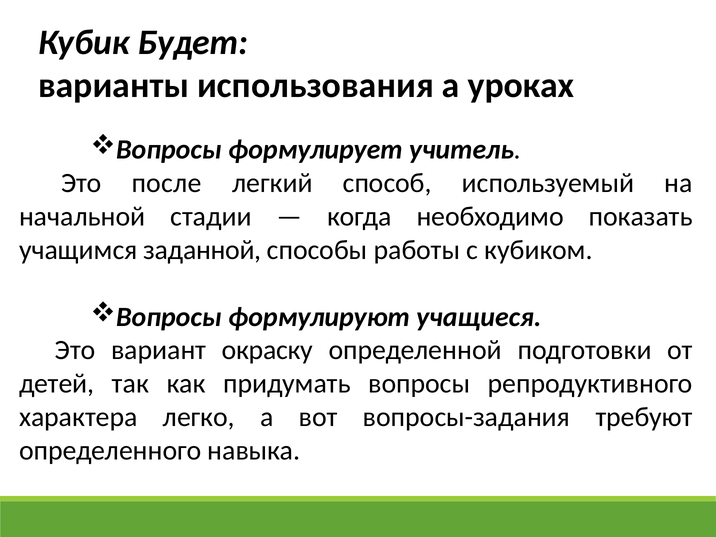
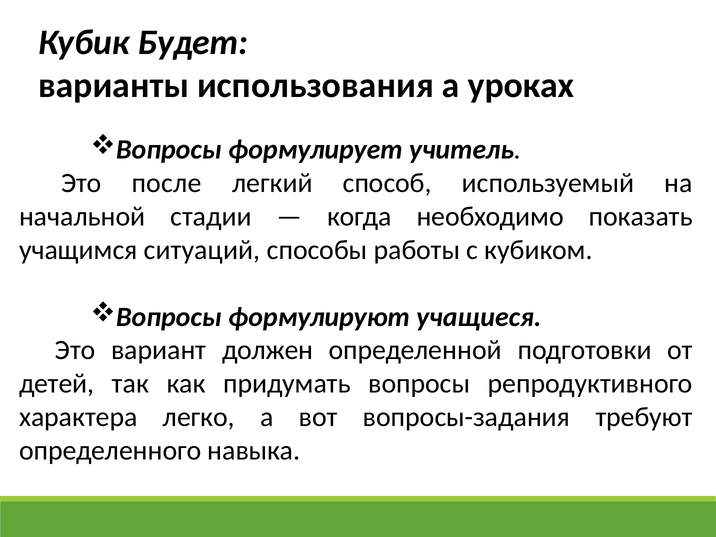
заданной: заданной -> ситуаций (202, 250)
окраску: окраску -> должен (268, 350)
